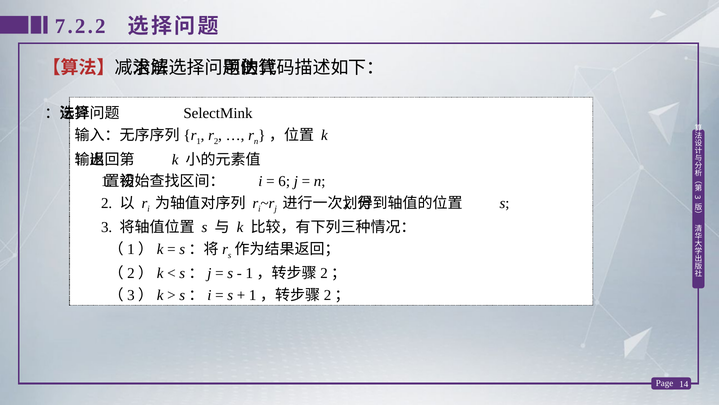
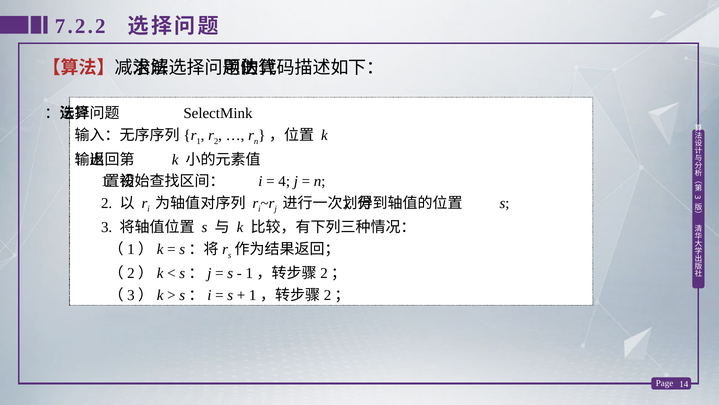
6: 6 -> 4 (284, 181)
